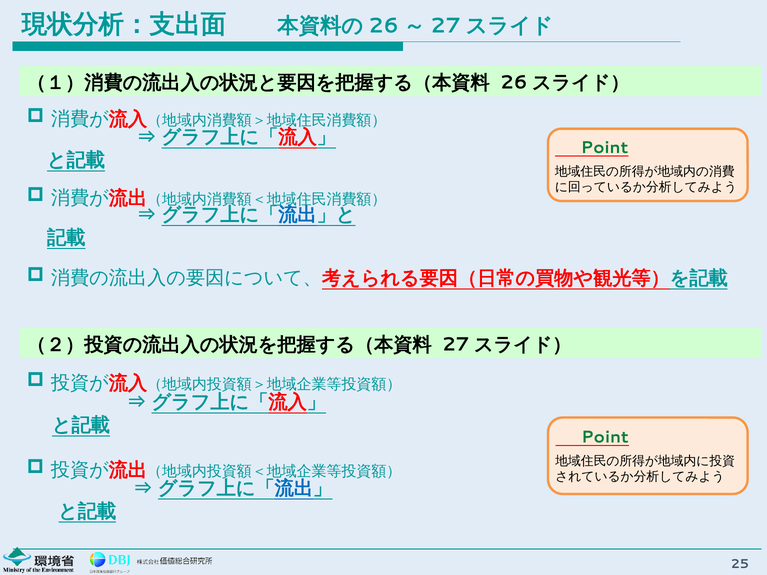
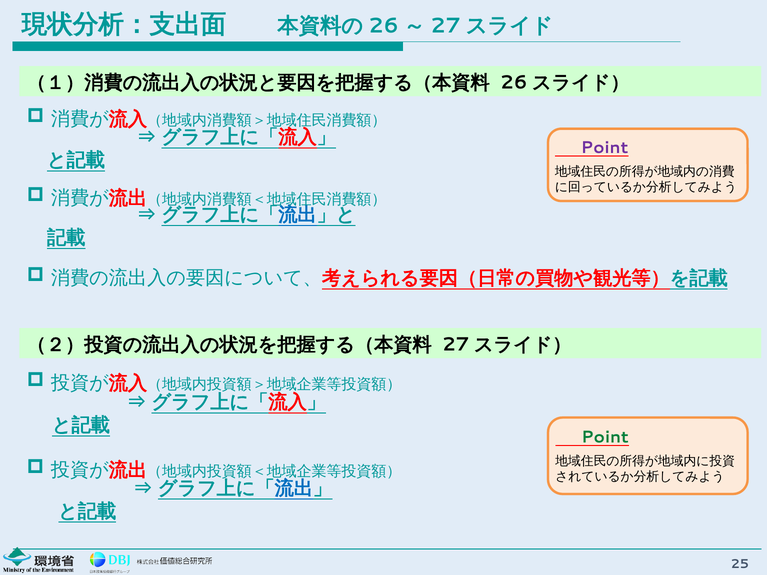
Point colour: green -> purple (605, 148)
